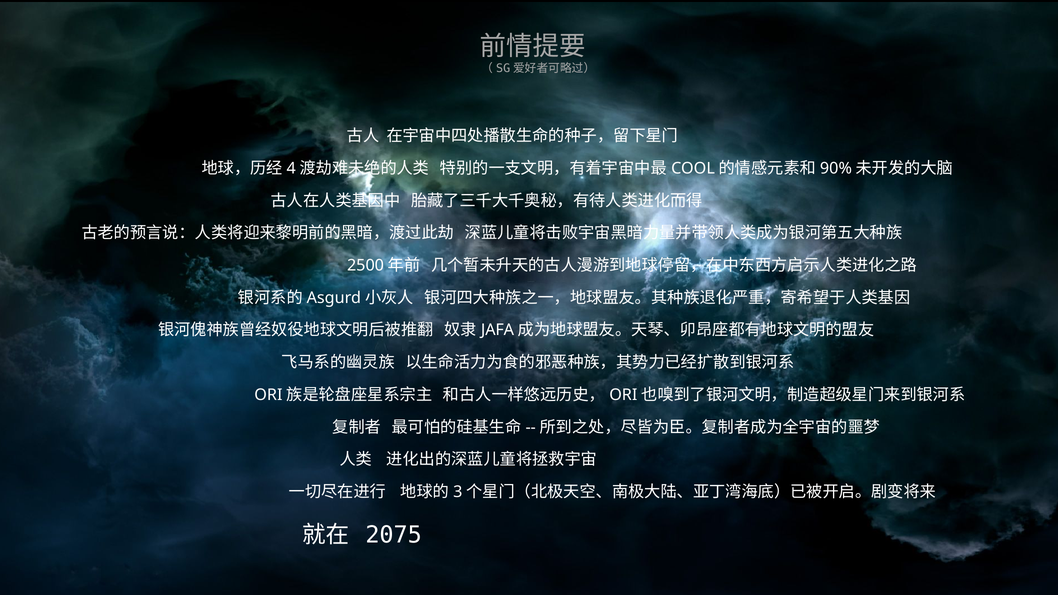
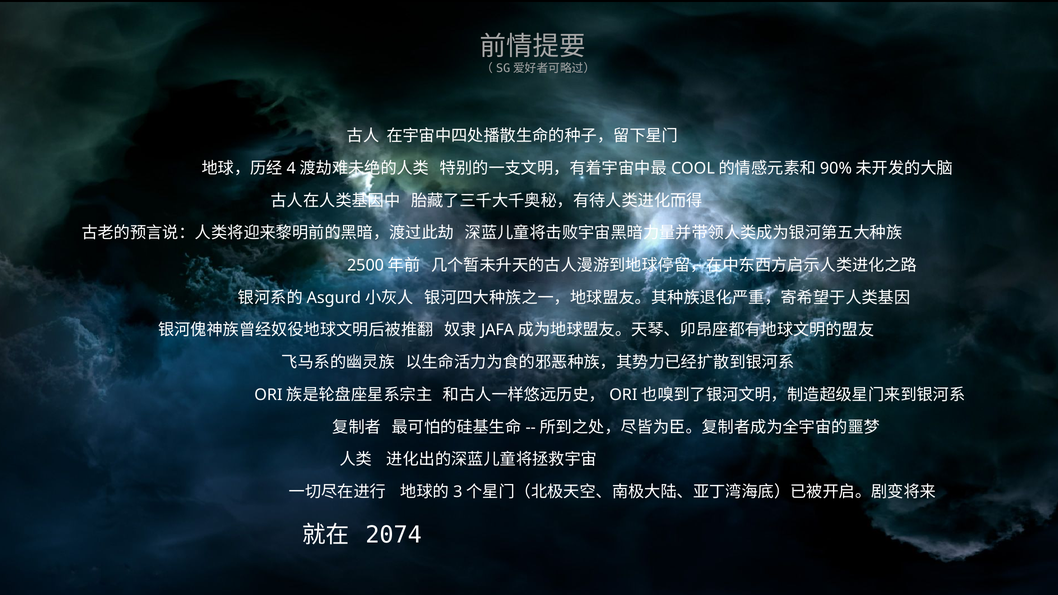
2075: 2075 -> 2074 (394, 535)
